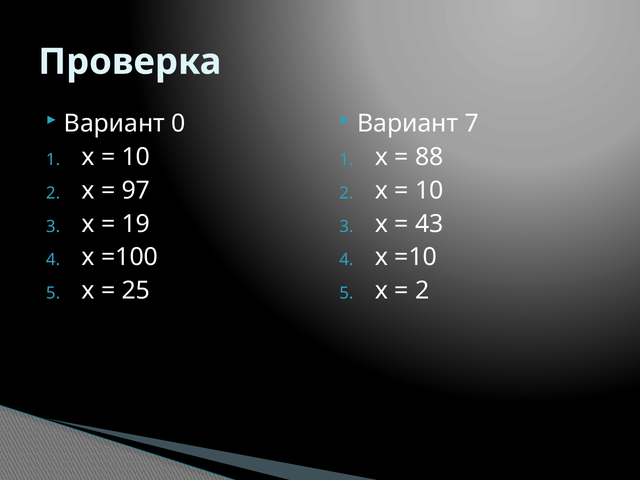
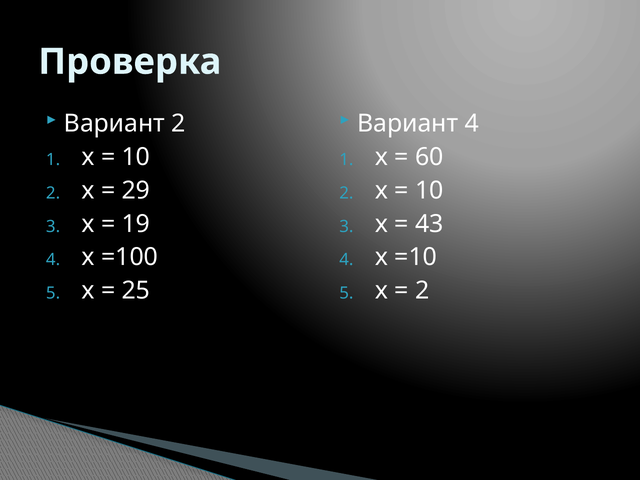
Вариант 0: 0 -> 2 (179, 124)
Вариант 7: 7 -> 4 (472, 124)
88: 88 -> 60 (429, 157)
97: 97 -> 29 (136, 190)
